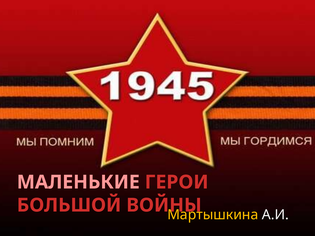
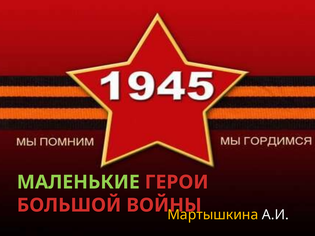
МАЛЕНЬКИЕ colour: pink -> light green (78, 182)
